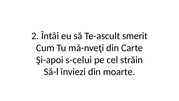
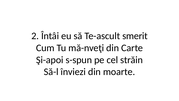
s-celui: s-celui -> s-spun (79, 60)
